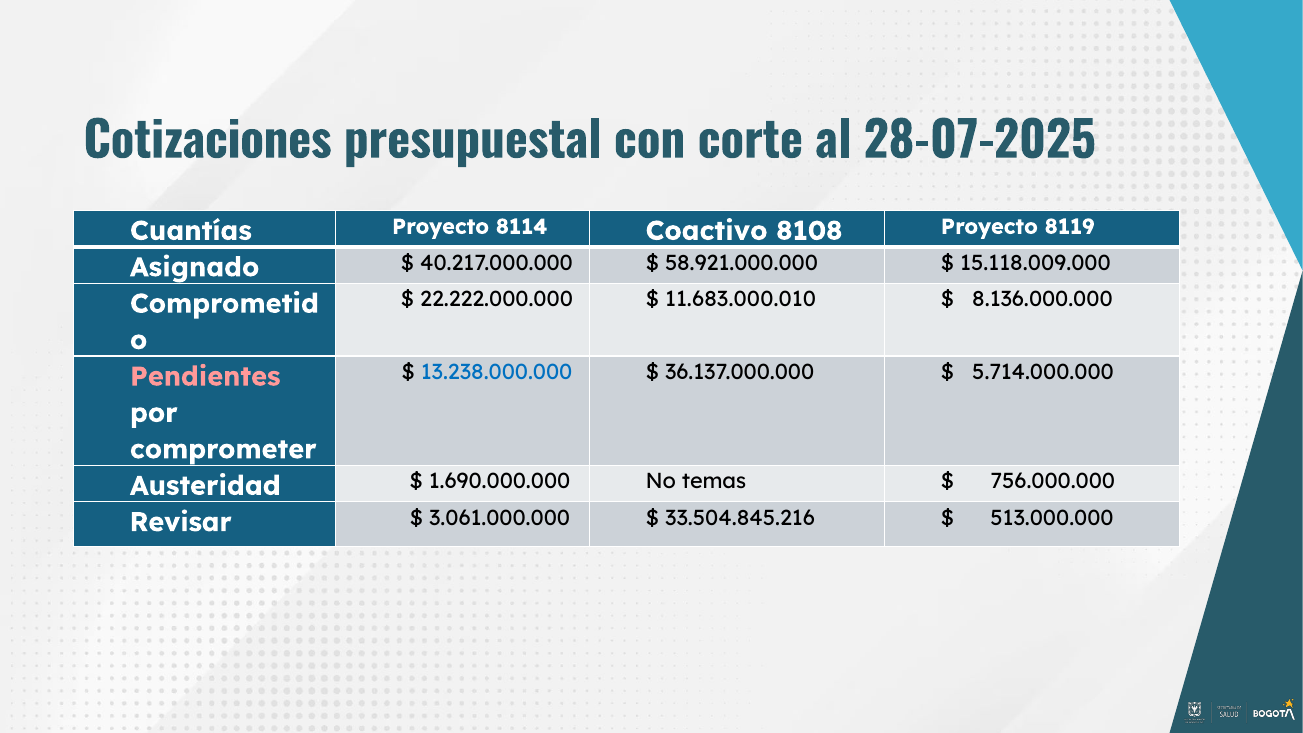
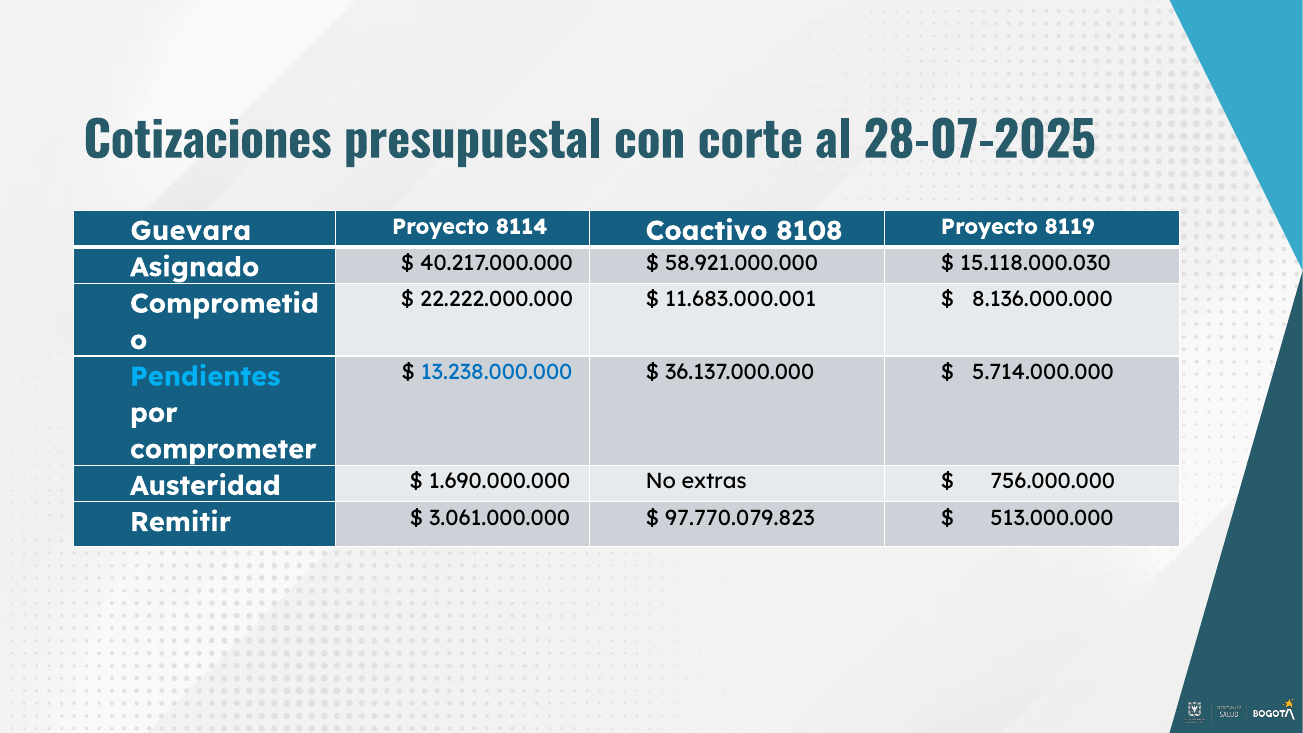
Cuantías: Cuantías -> Guevara (191, 231)
15.118.009.000: 15.118.009.000 -> 15.118.000.030 (1036, 263)
11.683.000.010: 11.683.000.010 -> 11.683.000.001 (741, 300)
Pendientes colour: pink -> light blue (205, 377)
temas: temas -> extras (714, 482)
Revisar: Revisar -> Remitir (181, 522)
33.504.845.216: 33.504.845.216 -> 97.770.079.823 (740, 518)
